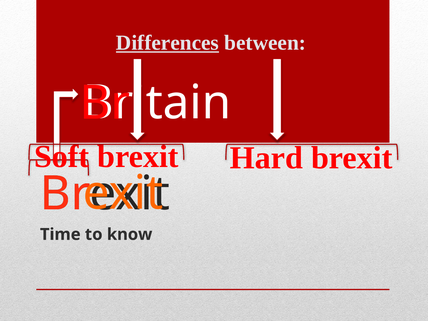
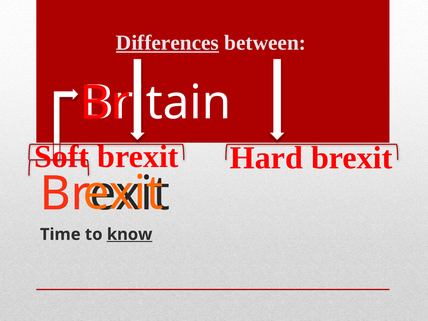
know underline: none -> present (130, 234)
